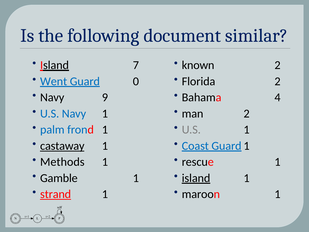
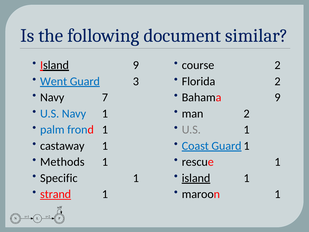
Island 7: 7 -> 9 (136, 65)
known: known -> course (198, 65)
0: 0 -> 3 (136, 81)
9: 9 -> 7 (105, 97)
Bahama 4: 4 -> 9 (277, 97)
castaway underline: present -> none (62, 146)
Gamble: Gamble -> Specific (59, 178)
